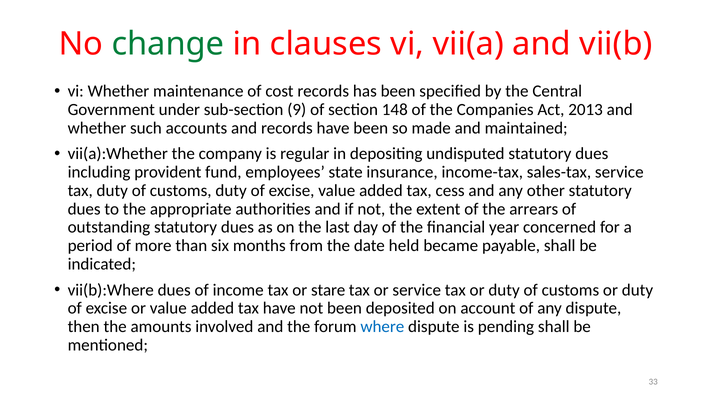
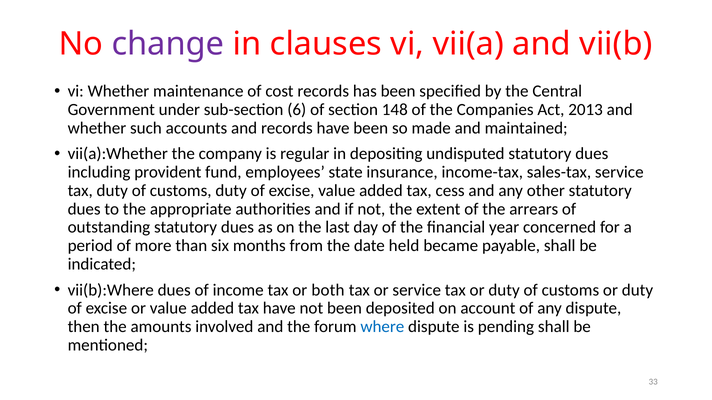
change colour: green -> purple (168, 44)
9: 9 -> 6 (297, 110)
stare: stare -> both (328, 290)
